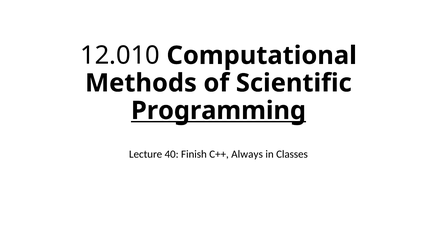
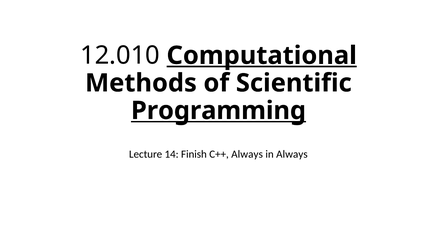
Computational underline: none -> present (262, 55)
40: 40 -> 14 (172, 154)
in Classes: Classes -> Always (292, 154)
